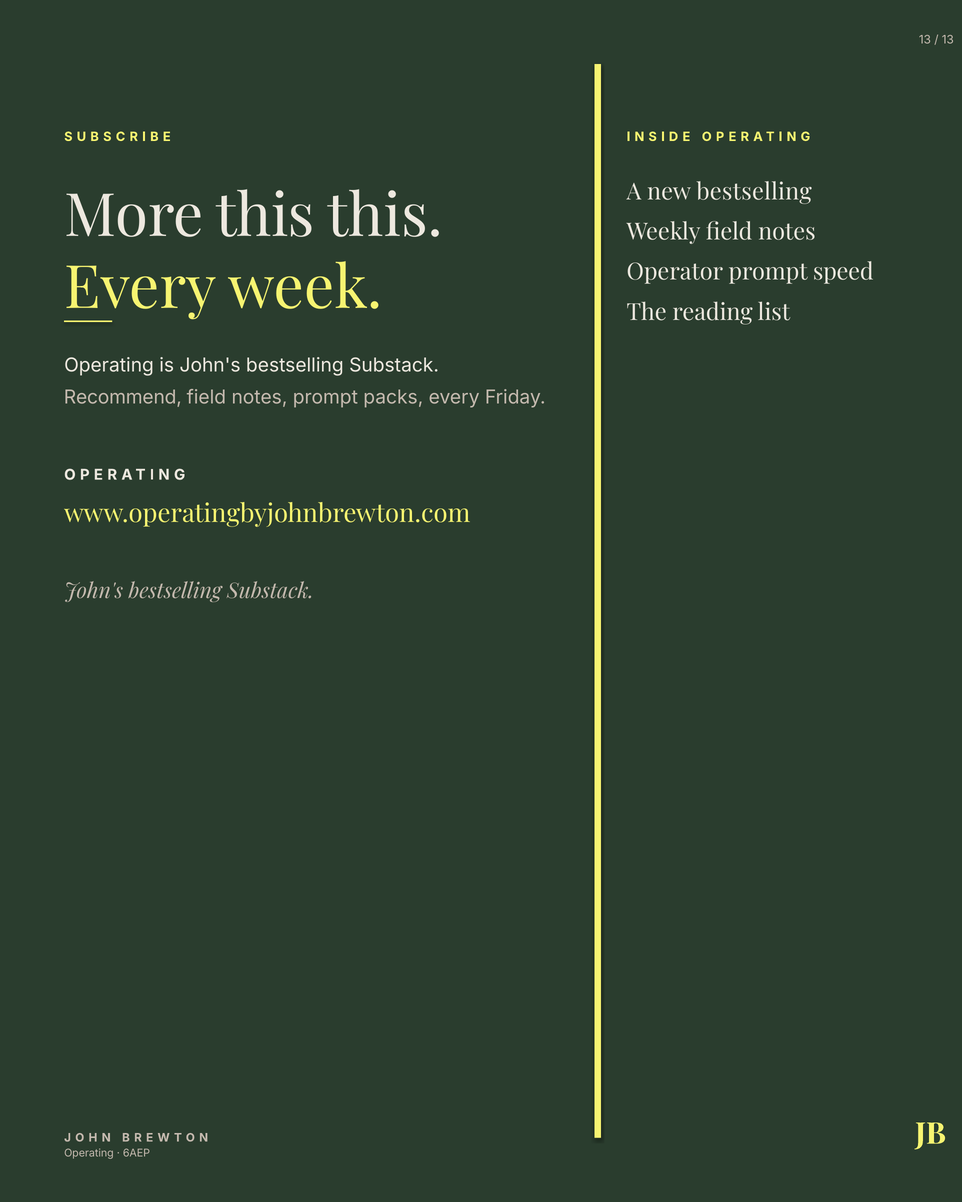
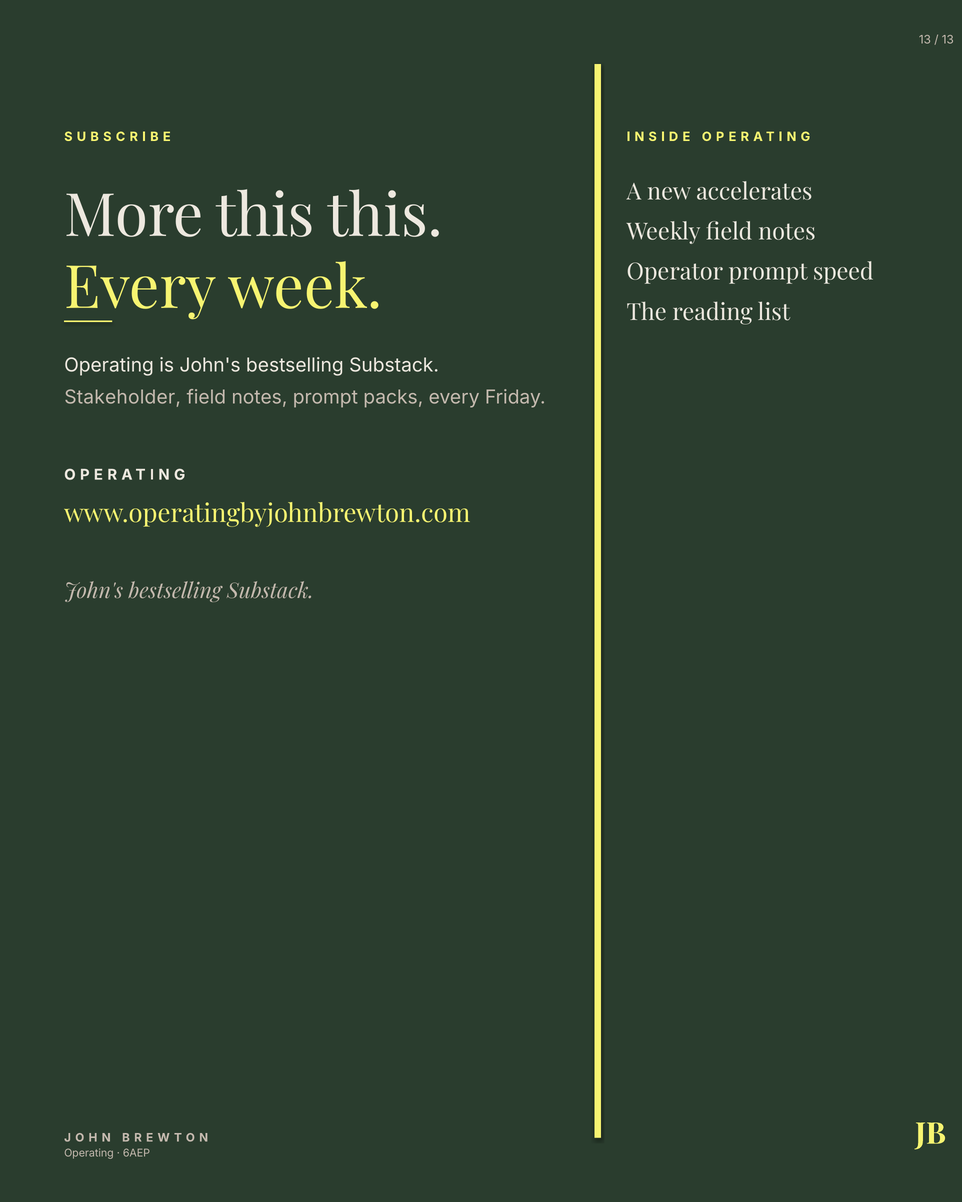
new bestselling: bestselling -> accelerates (754, 192)
Recommend: Recommend -> Stakeholder (123, 398)
